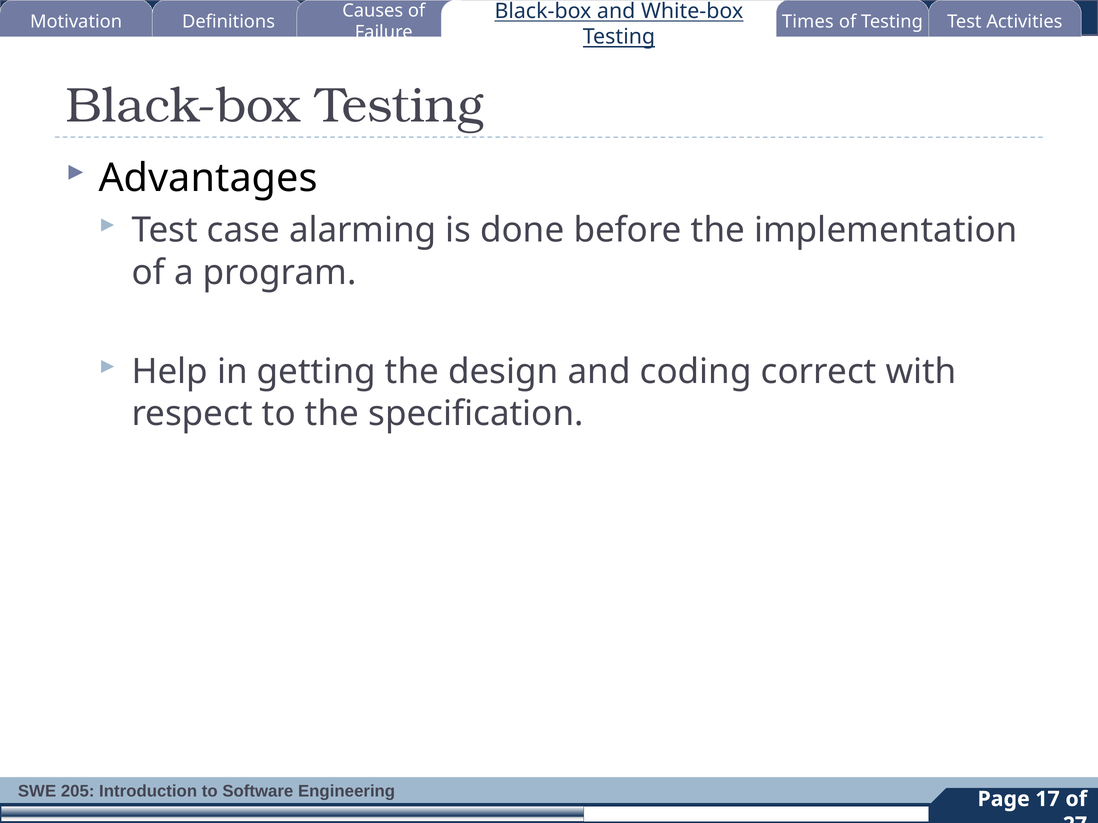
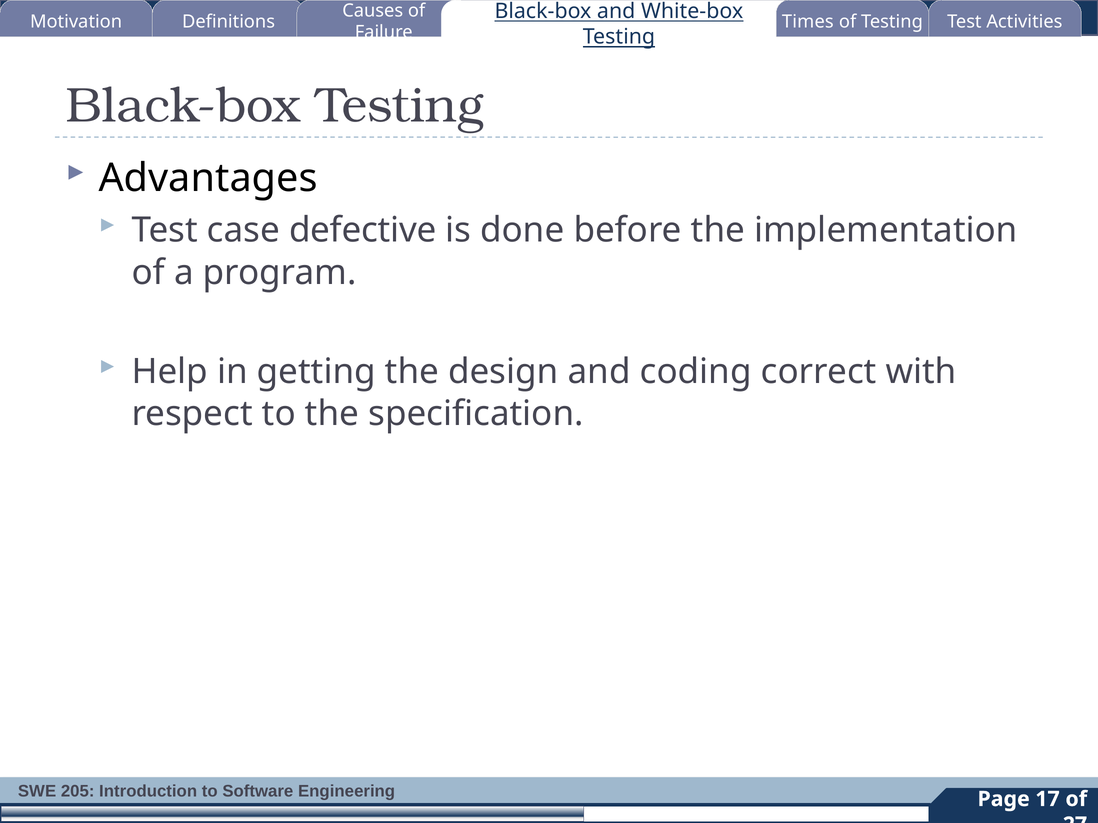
alarming: alarming -> defective (363, 231)
